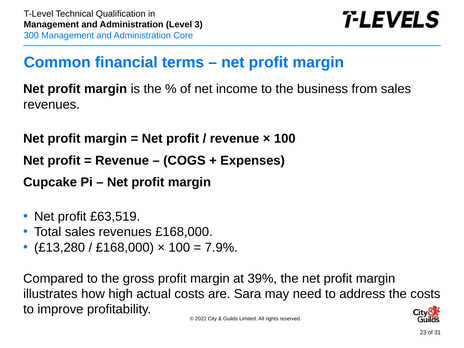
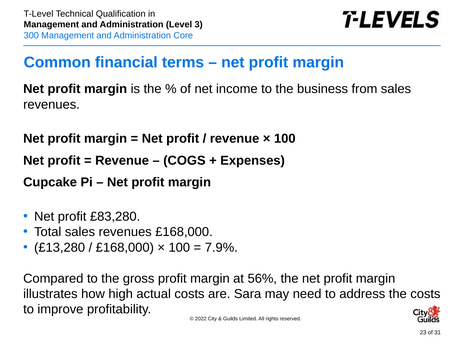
£63,519: £63,519 -> £83,280 (115, 217)
39%: 39% -> 56% (262, 278)
